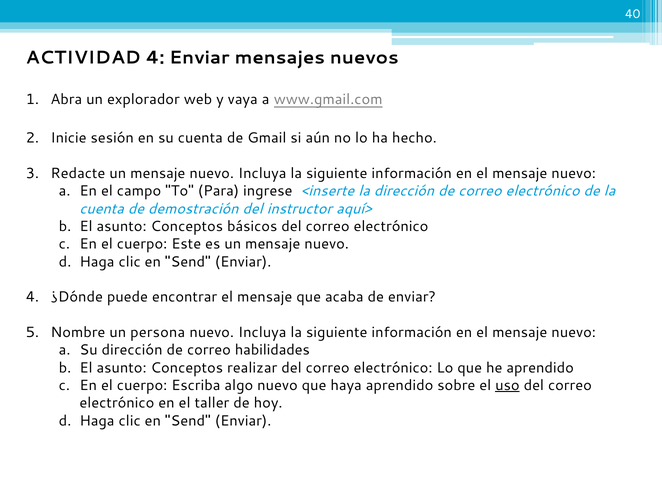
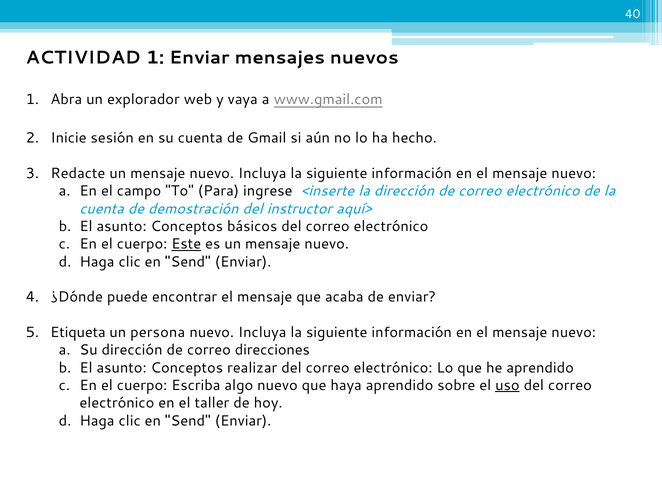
ACTIVIDAD 4: 4 -> 1 (155, 58)
Este underline: none -> present (186, 244)
Nombre: Nombre -> Etiqueta (78, 332)
habilidades: habilidades -> direcciones (272, 350)
